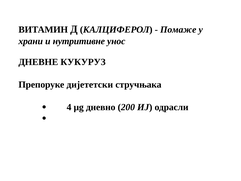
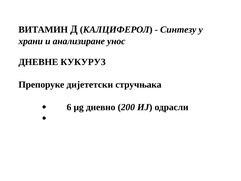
Помаже: Помаже -> Синтезу (178, 30)
нутритивне: нутритивне -> анализиране (79, 41)
4: 4 -> 6 (69, 107)
